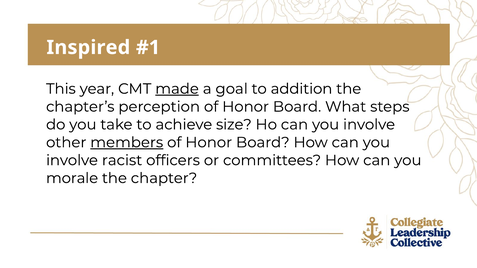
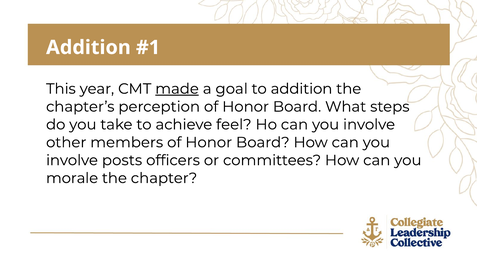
Inspired: Inspired -> Addition (88, 48)
size: size -> feel (234, 125)
members underline: present -> none (127, 143)
racist: racist -> posts (122, 160)
